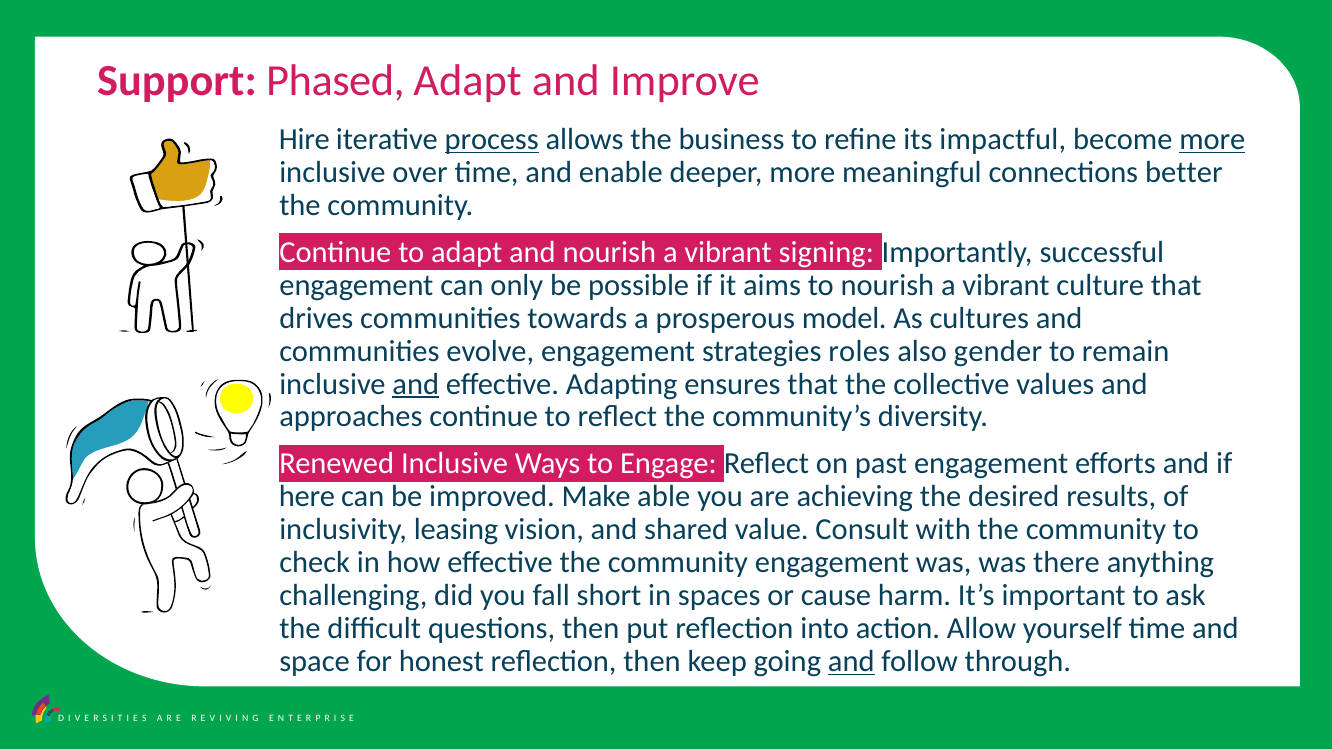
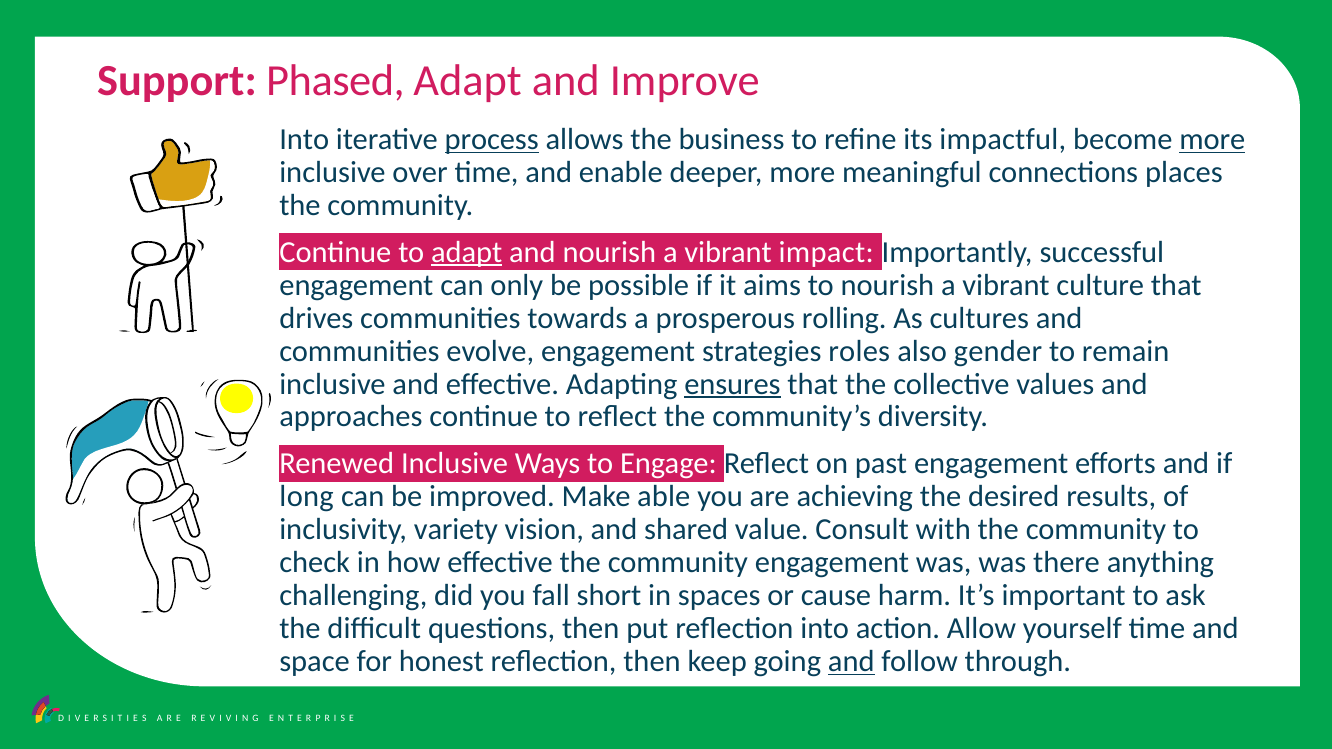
Hire: Hire -> Into (304, 139)
better: better -> places (1184, 172)
adapt underline: none -> present (467, 252)
signing: signing -> impact (826, 252)
model: model -> rolling (844, 318)
and underline: present -> none (416, 384)
ensures underline: none -> present (732, 384)
here: here -> long (307, 497)
leasing: leasing -> variety (456, 530)
